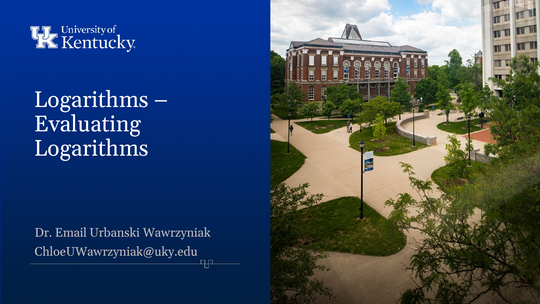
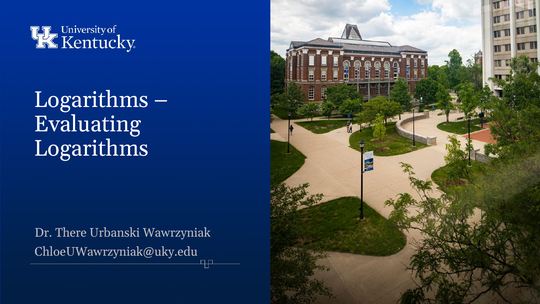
Email: Email -> There (71, 233)
